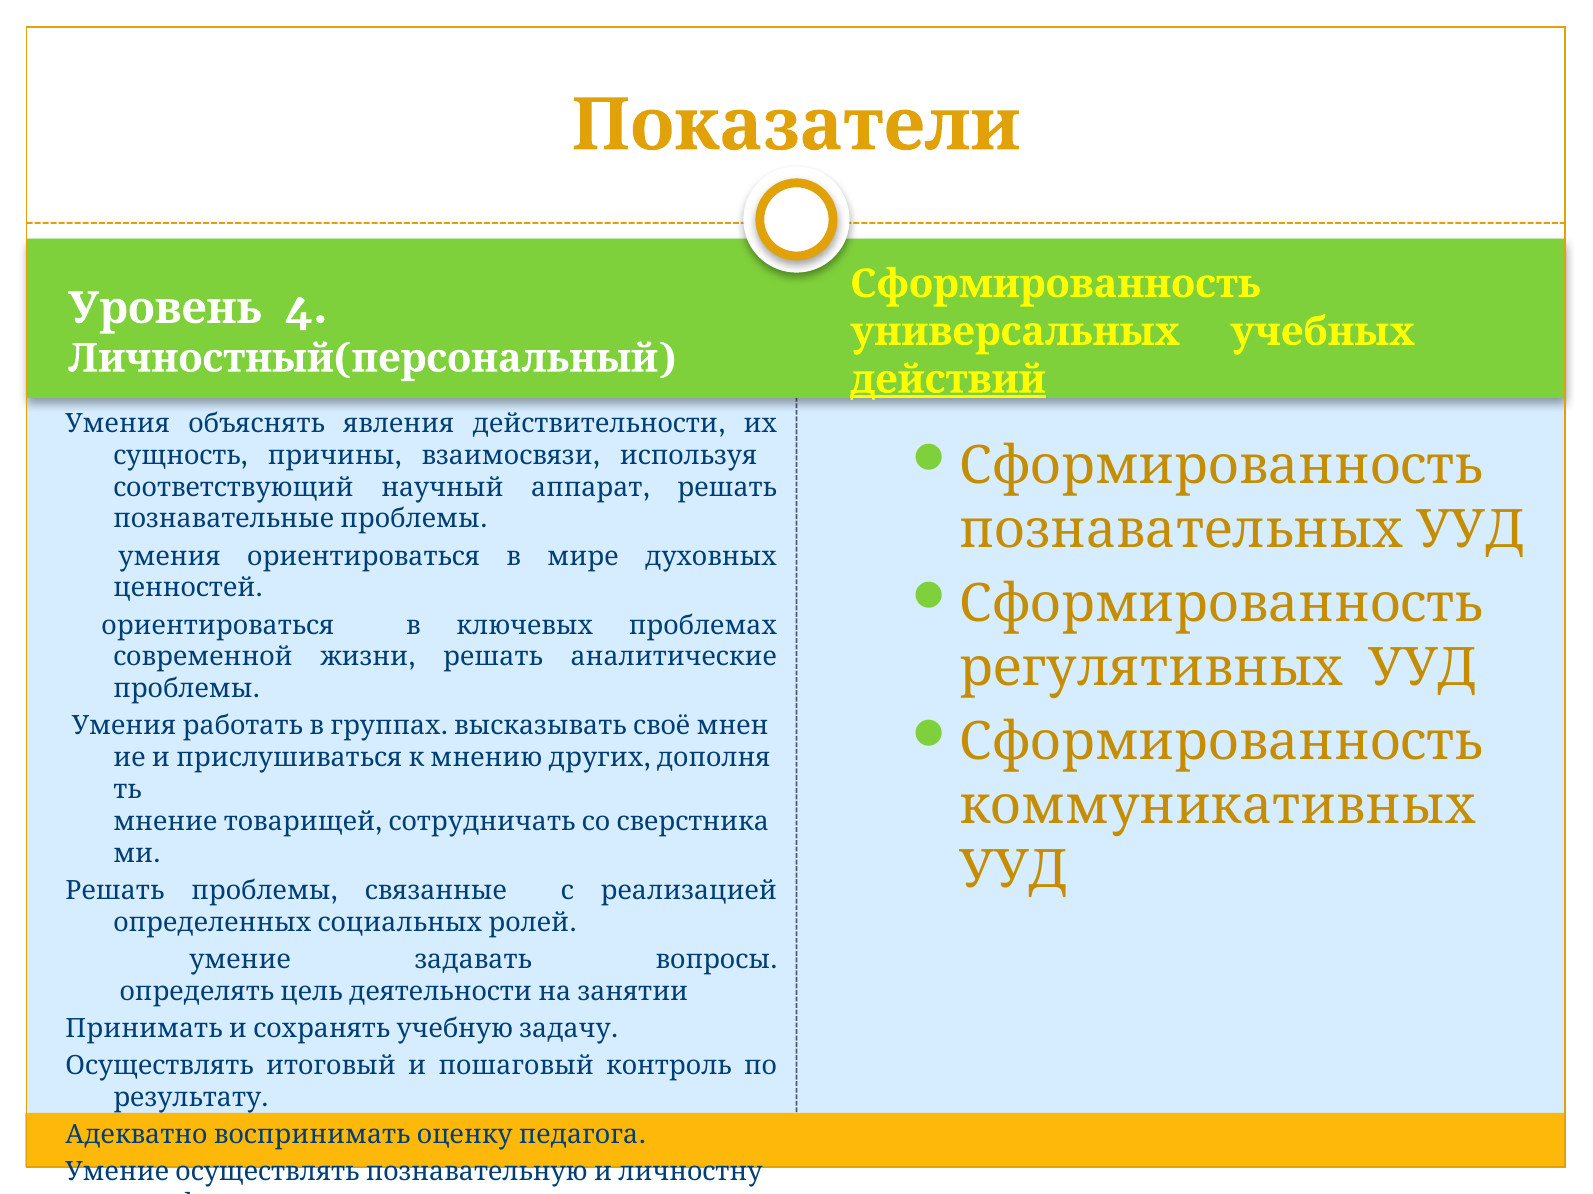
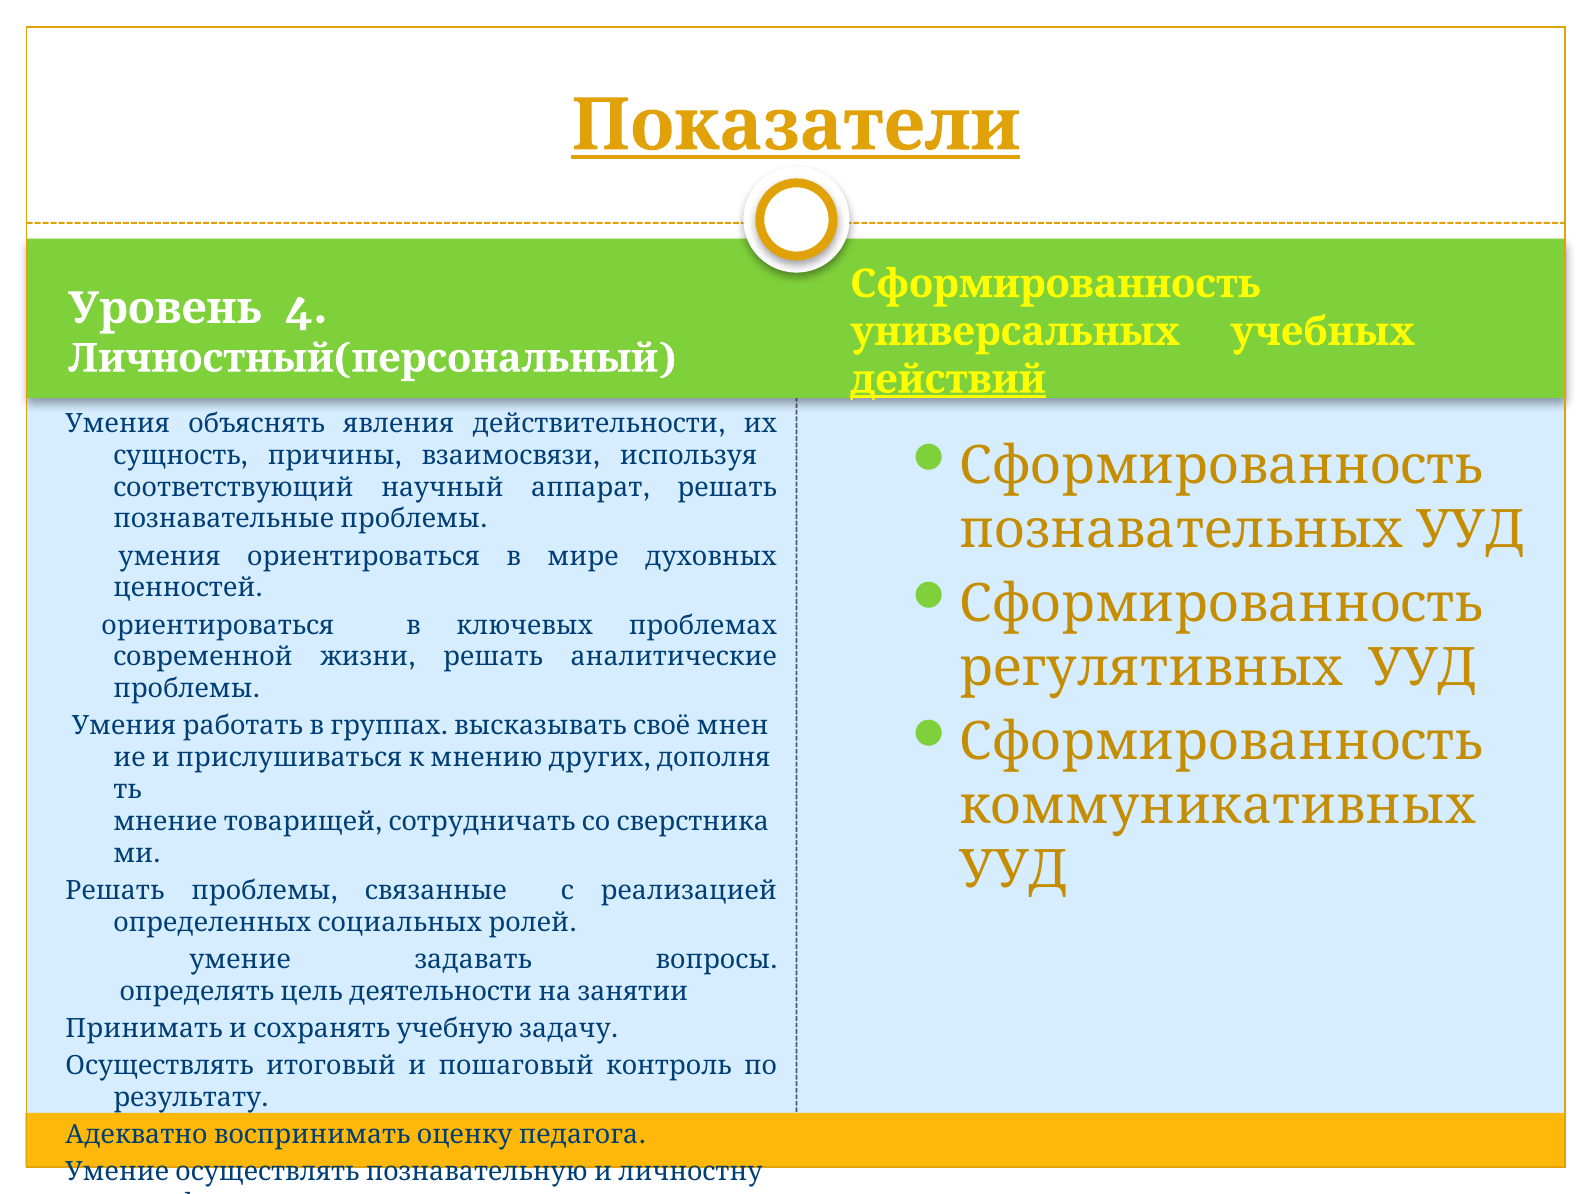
Показатели underline: none -> present (796, 125)
